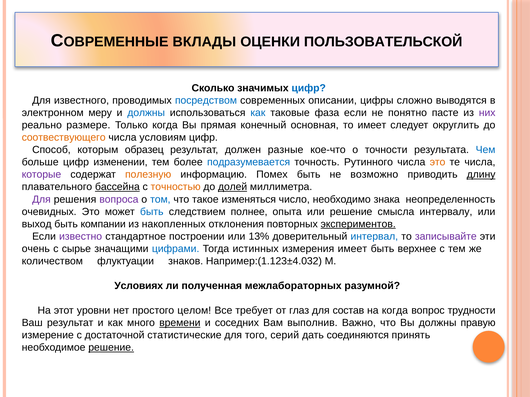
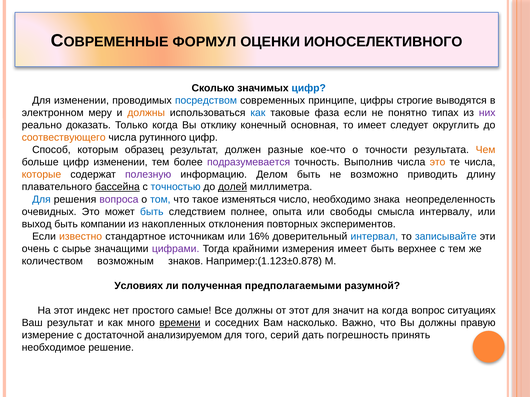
ВКЛАДЫ: ВКЛАДЫ -> ФОРМУЛ (204, 42)
ПОЛЬЗОВАТЕЛЬСКОЙ: ПОЛЬЗОВАТЕЛЬСКОЙ -> ИОНОСЕЛЕКТИВНОГО (383, 42)
Для известного: известного -> изменении (82, 101)
описании: описании -> принципе (333, 101)
сложно: сложно -> строгие (415, 101)
должны colour: blue -> orange (146, 113)
пасте: пасте -> типах (445, 113)
размере: размере -> доказать (88, 125)
прямая: прямая -> отклику (218, 125)
условиям: условиям -> рутинного (163, 138)
Чем colour: blue -> orange (486, 150)
подразумевается colour: blue -> purple (249, 162)
Рутинного: Рутинного -> Выполнив (368, 162)
которые colour: purple -> orange (41, 175)
полезную colour: orange -> purple (148, 175)
Помех: Помех -> Делом (272, 175)
длину underline: present -> none (481, 175)
точностью colour: orange -> blue (176, 187)
Для colour: purple -> blue (41, 200)
или решение: решение -> свободы (351, 212)
экспериментов underline: present -> none (358, 224)
известно colour: purple -> orange (81, 237)
построении: построении -> источникам (197, 237)
13%: 13% -> 16% (259, 237)
записывайте colour: purple -> blue (446, 237)
цифрами colour: blue -> purple (176, 249)
истинных: истинных -> крайними (256, 249)
флуктуации: флуктуации -> возможным (126, 261)
Например:(1.123±4.032: Например:(1.123±4.032 -> Например:(1.123±0.878 (264, 261)
межлабораторных: межлабораторных -> предполагаемыми (293, 286)
уровни: уровни -> индекс (94, 311)
целом: целом -> самые (194, 311)
Все требует: требует -> должны (254, 311)
от глаз: глаз -> этот (299, 311)
состав: состав -> значит (348, 311)
трудности: трудности -> ситуациях (472, 311)
выполнив: выполнив -> насколько (312, 323)
статистические: статистические -> анализируемом (185, 336)
соединяются: соединяются -> погрешность (358, 336)
решение underline: present -> none (111, 348)
